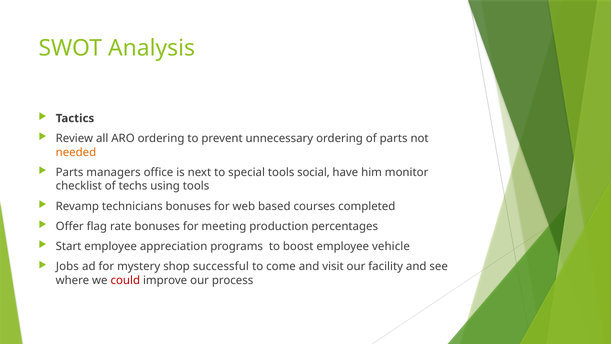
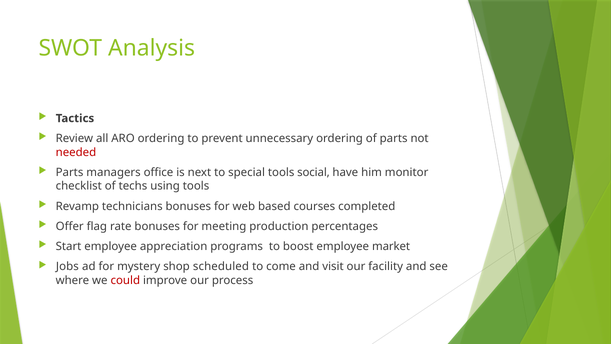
needed colour: orange -> red (76, 152)
vehicle: vehicle -> market (391, 246)
successful: successful -> scheduled (221, 266)
